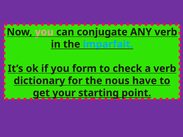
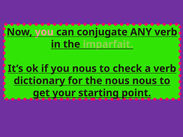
imparfait colour: light blue -> light green (108, 44)
you form: form -> nous (84, 69)
nous have: have -> nous (145, 81)
